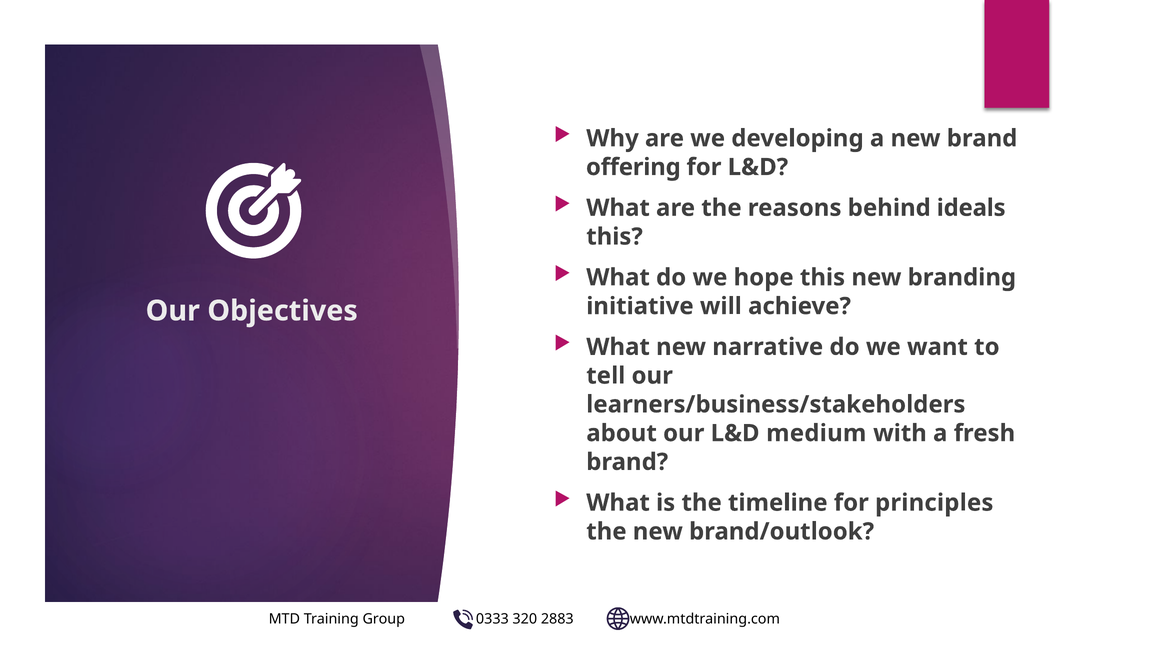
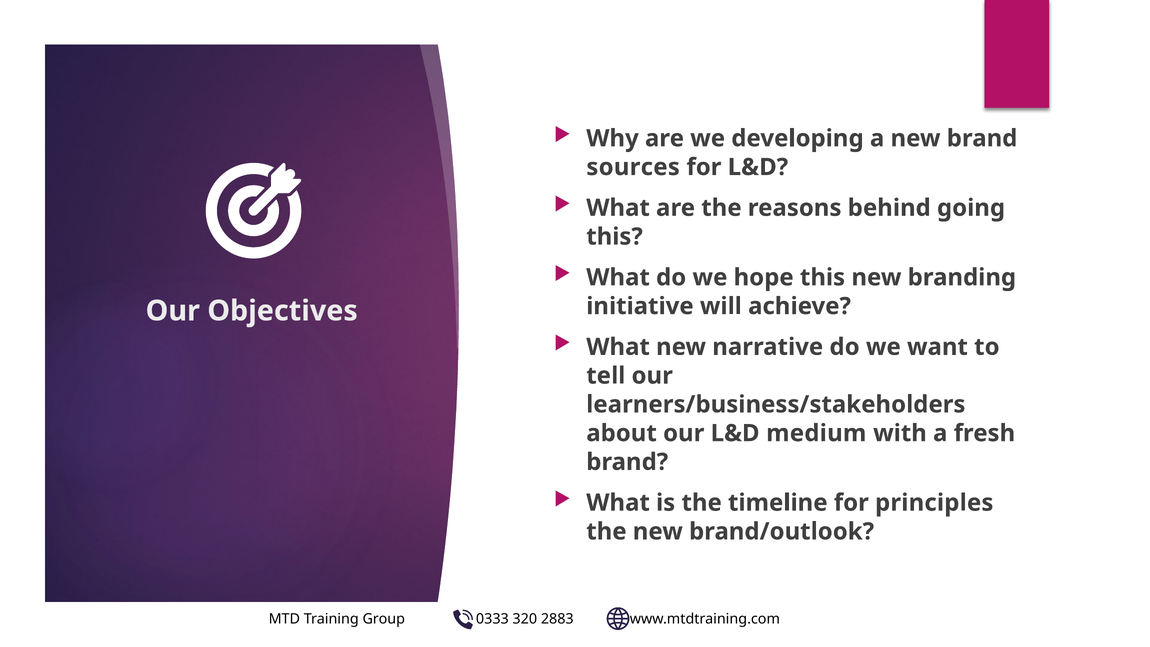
offering: offering -> sources (633, 167)
ideals: ideals -> going (971, 208)
